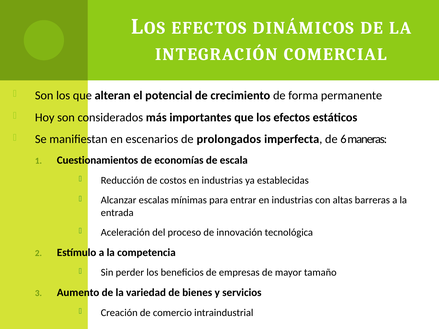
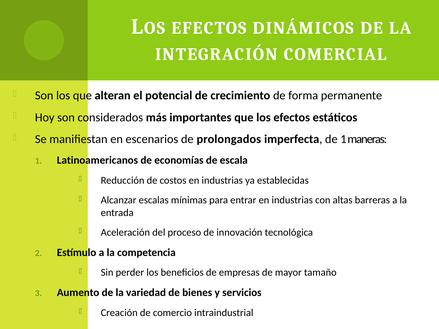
de 6: 6 -> 1 (343, 139)
Cuestionamientos: Cuestionamientos -> Latinoamericanos (97, 161)
